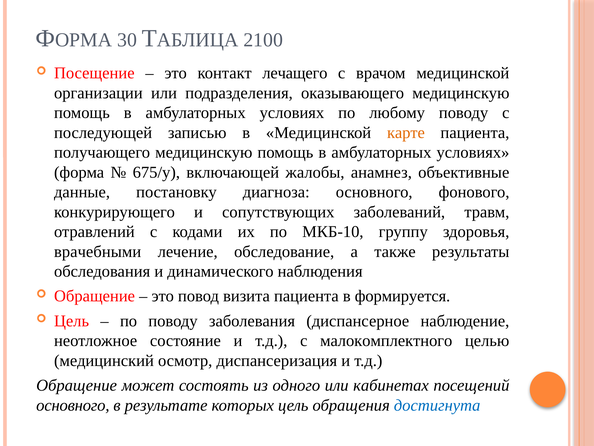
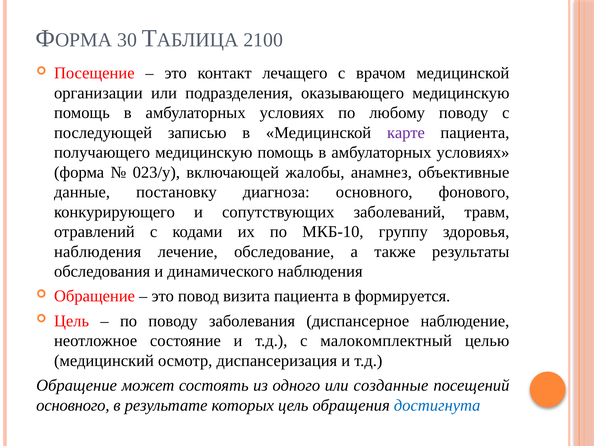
карте colour: orange -> purple (406, 132)
675/у: 675/у -> 023/у (156, 172)
врачебными: врачебными -> наблюдения (98, 251)
малокомплектного: малокомплектного -> малокомплектный (386, 340)
кабинетах: кабинетах -> созданные (391, 385)
